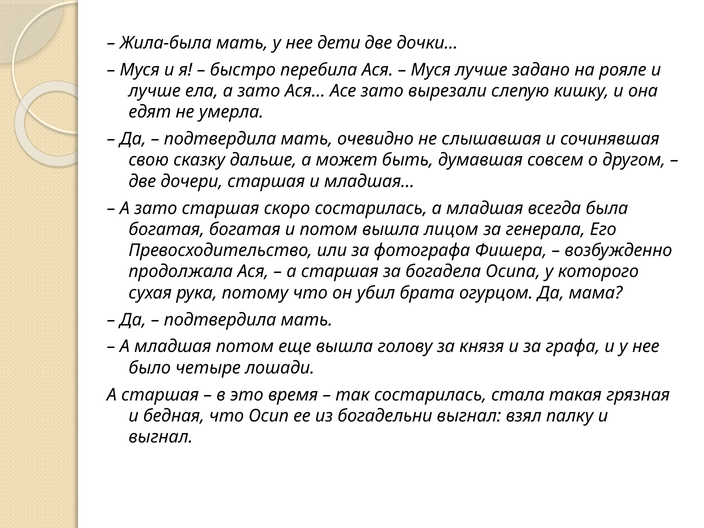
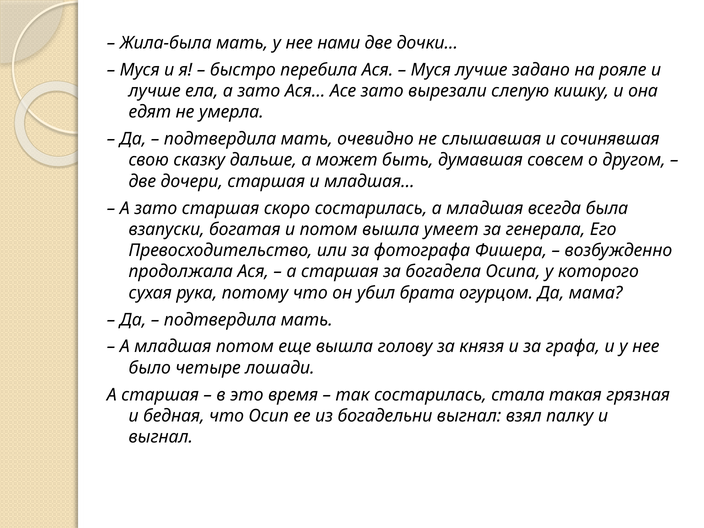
дети: дети -> нами (339, 43)
богатая: богатая -> взапуски (167, 229)
лицом: лицом -> умеет (451, 229)
